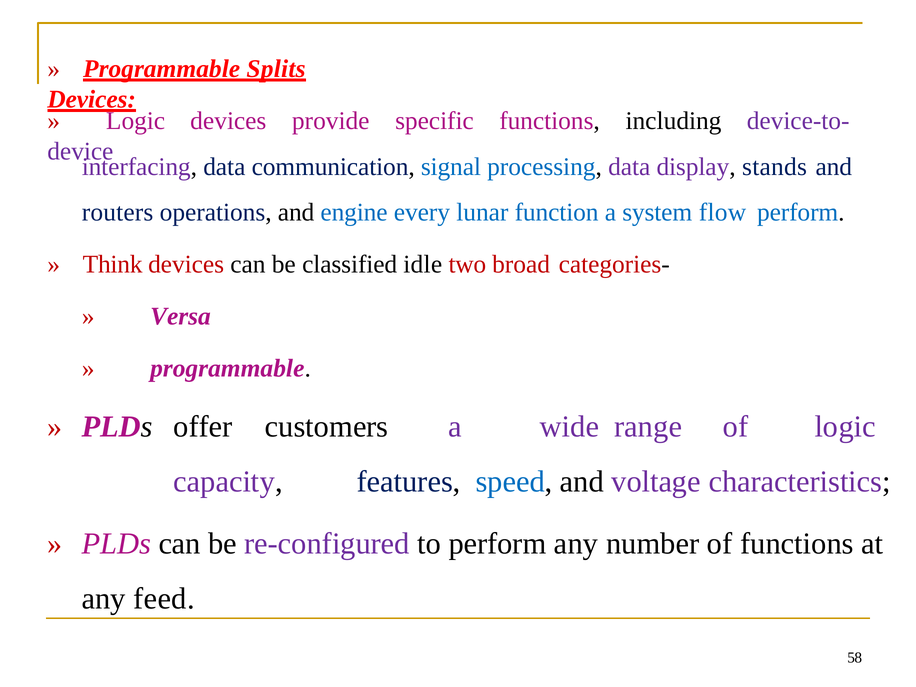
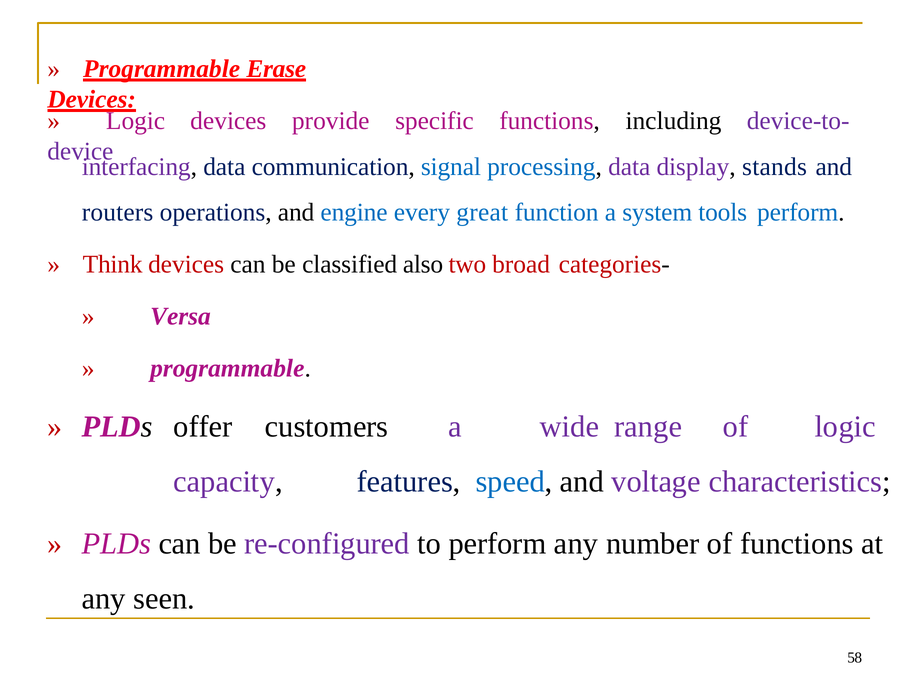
Splits: Splits -> Erase (276, 69)
lunar: lunar -> great (482, 212)
flow: flow -> tools (723, 212)
idle: idle -> also (423, 264)
feed: feed -> seen (164, 599)
